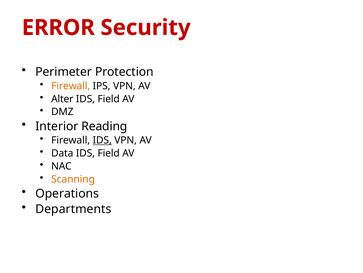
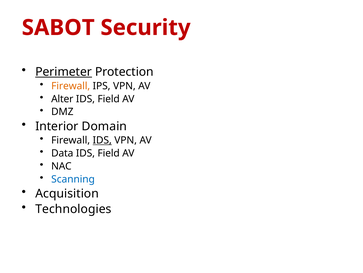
ERROR: ERROR -> SABOT (58, 28)
Perimeter underline: none -> present (64, 72)
Reading: Reading -> Domain (104, 126)
Scanning colour: orange -> blue (73, 179)
Operations: Operations -> Acquisition (67, 193)
Departments: Departments -> Technologies (73, 209)
